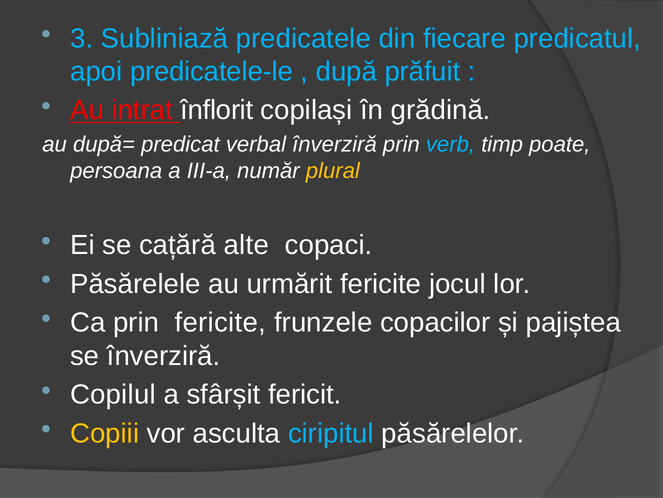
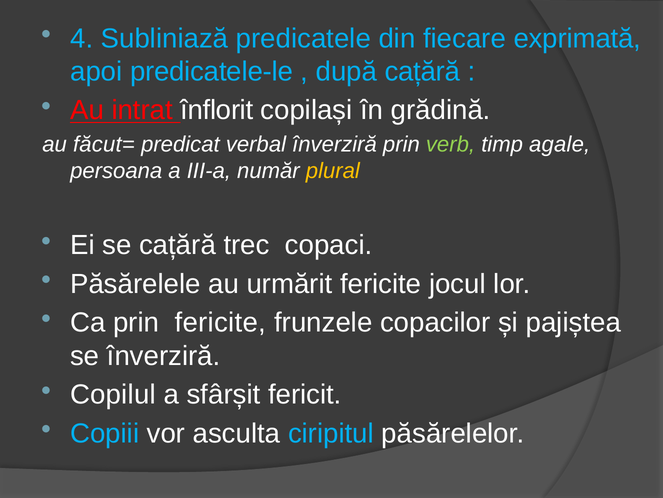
3: 3 -> 4 (82, 38)
predicatul: predicatul -> exprimată (577, 38)
după prăfuit: prăfuit -> cațără (423, 71)
după=: după= -> făcut= (104, 144)
verb colour: light blue -> light green (450, 144)
poate: poate -> agale (560, 144)
alte: alte -> trec (247, 245)
Copiii colour: yellow -> light blue (105, 433)
